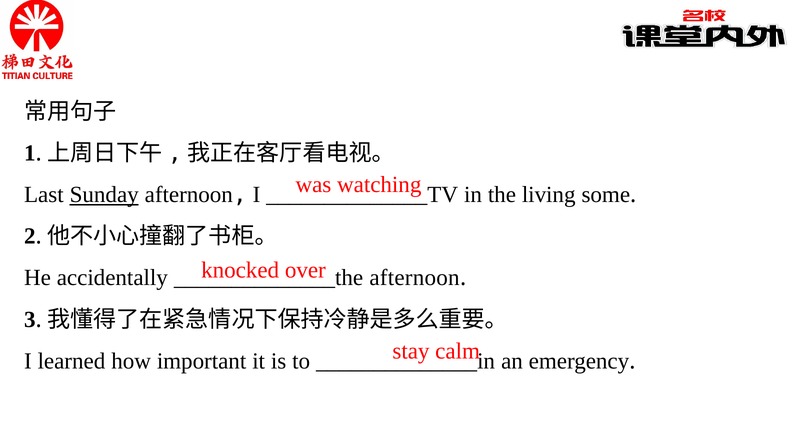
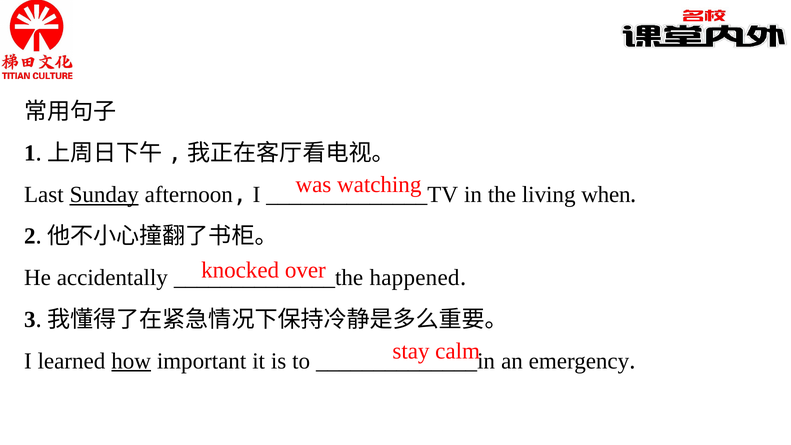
some: some -> when (606, 195)
afternoon: afternoon -> happened (415, 278)
how underline: none -> present (131, 361)
